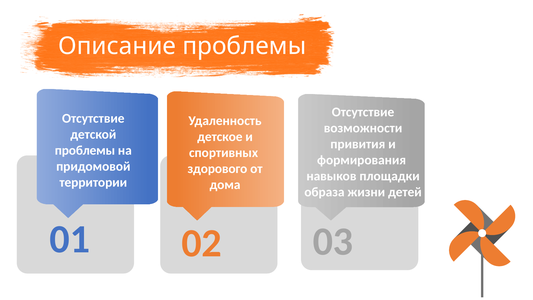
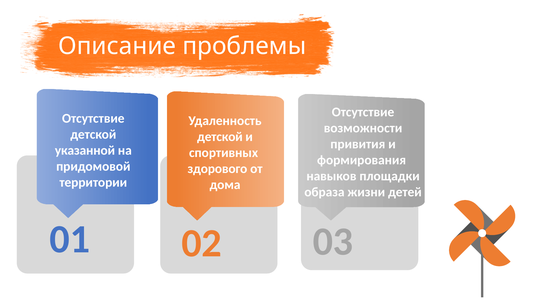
детское: детское -> детской (220, 137)
проблемы: проблемы -> указанной (85, 150)
